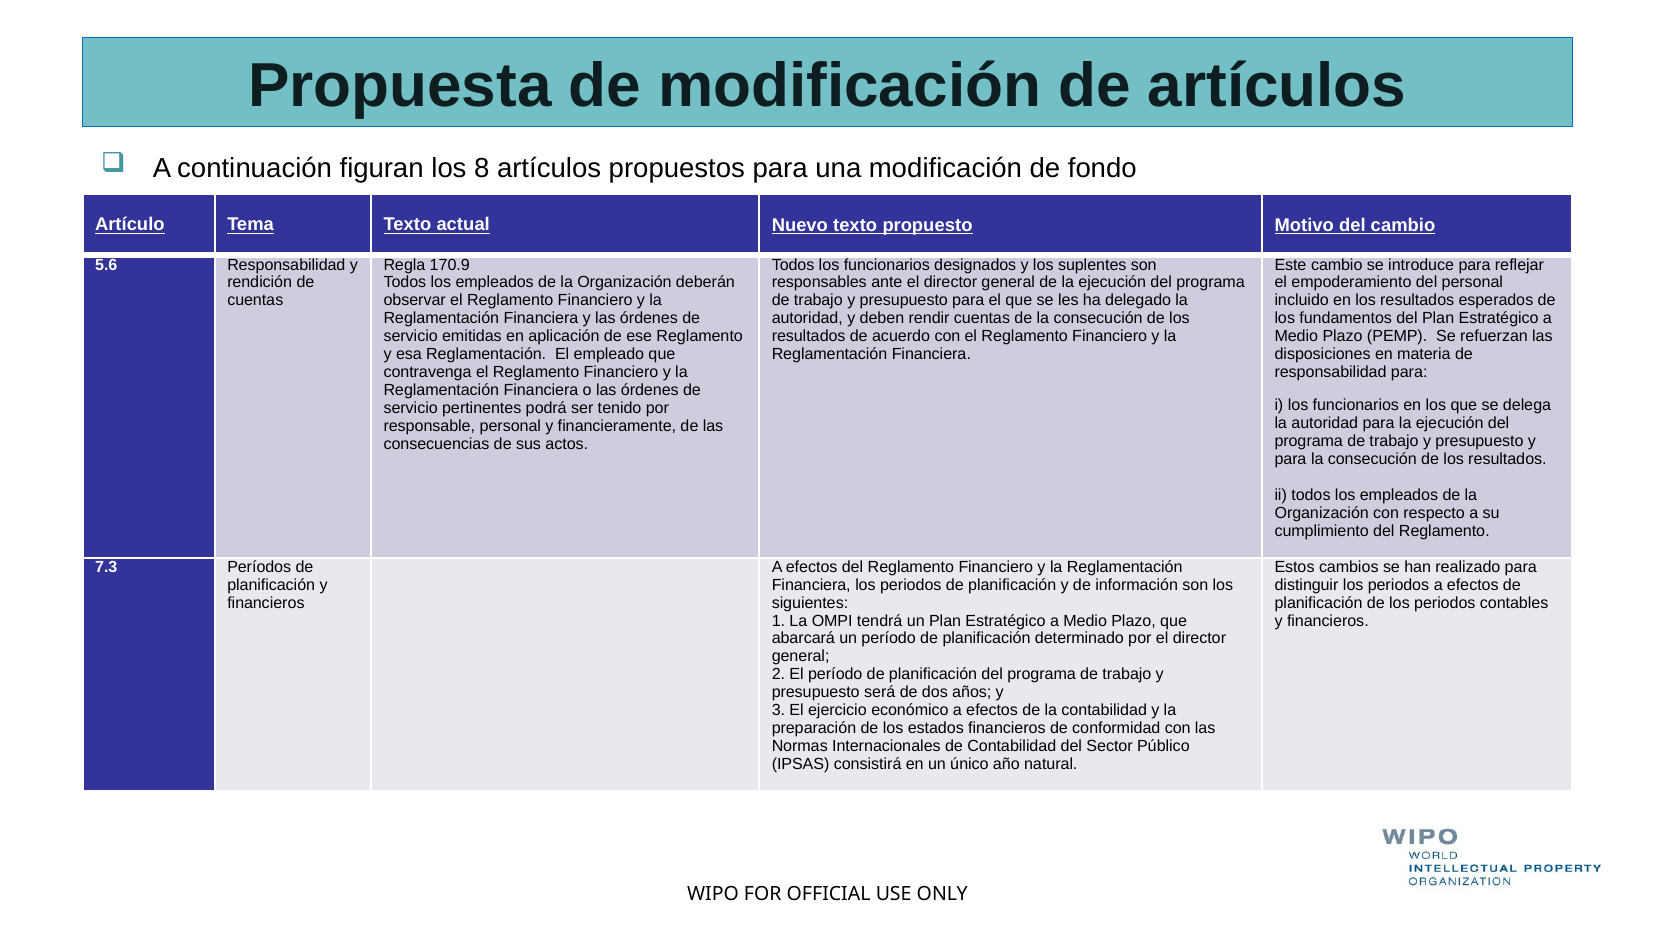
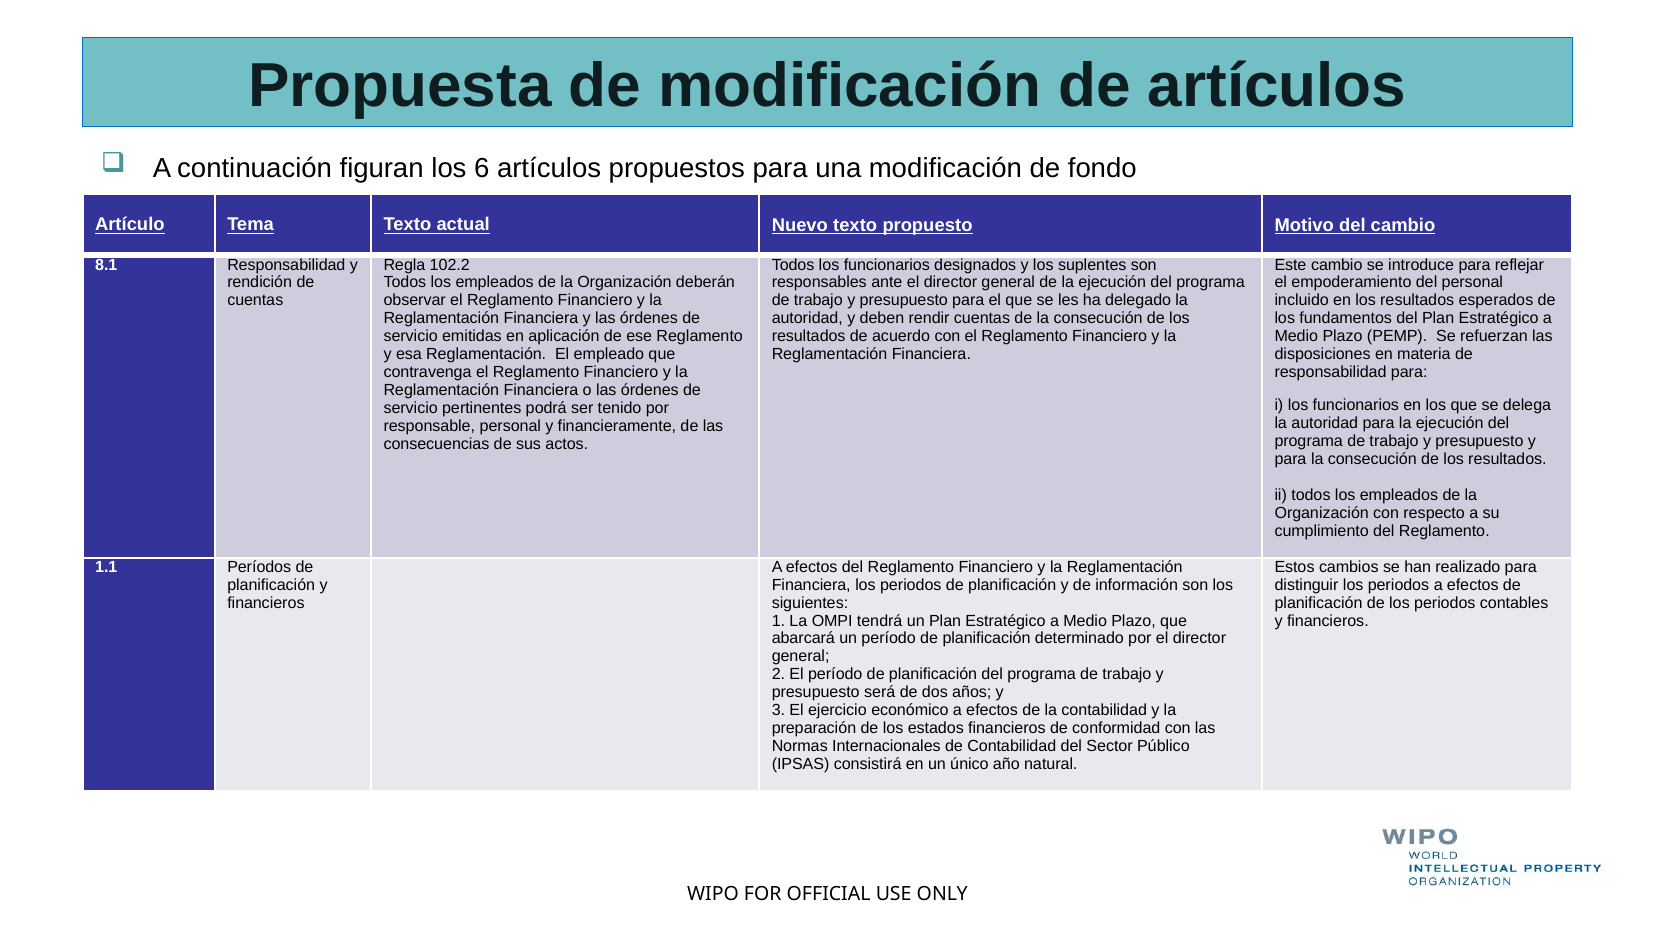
8: 8 -> 6 (482, 168)
5.6: 5.6 -> 8.1 (106, 265)
170.9: 170.9 -> 102.2 (450, 265)
7.3: 7.3 -> 1.1 (106, 567)
